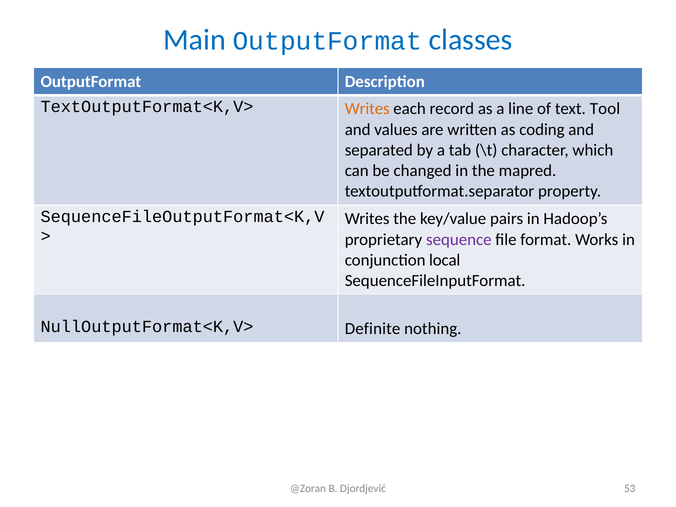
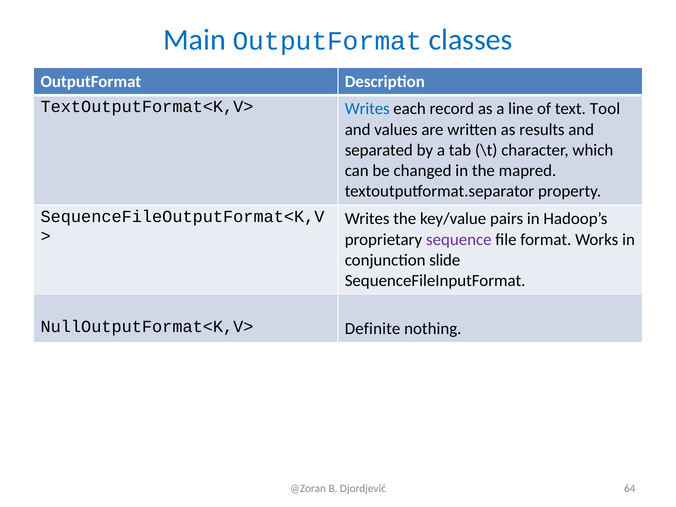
Writes colour: orange -> blue (367, 109)
coding: coding -> results (542, 130)
local: local -> slide (445, 260)
53: 53 -> 64 (630, 489)
